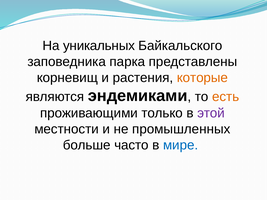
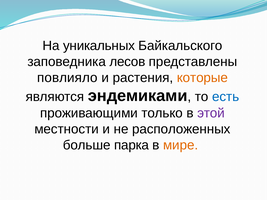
парка: парка -> лесов (127, 62)
корневищ: корневищ -> повлияло (67, 78)
есть colour: orange -> blue (226, 97)
промышленных: промышленных -> расположенных (181, 129)
часто: часто -> парка (131, 145)
мире colour: blue -> orange (181, 145)
